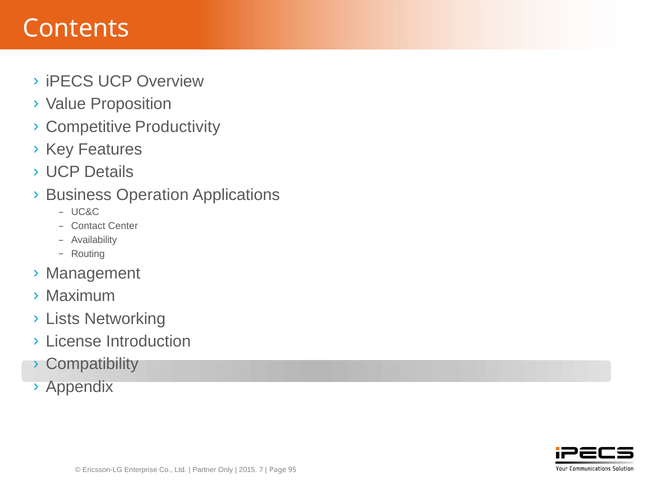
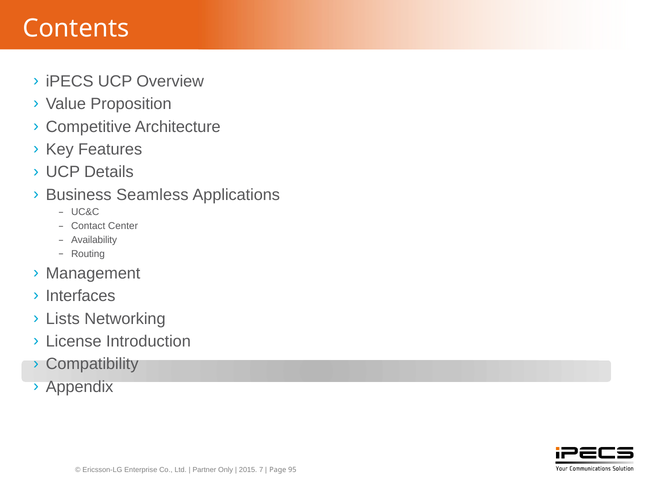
Productivity: Productivity -> Architecture (178, 127)
Operation: Operation -> Seamless (152, 195)
Maximum: Maximum -> Interfaces (81, 296)
